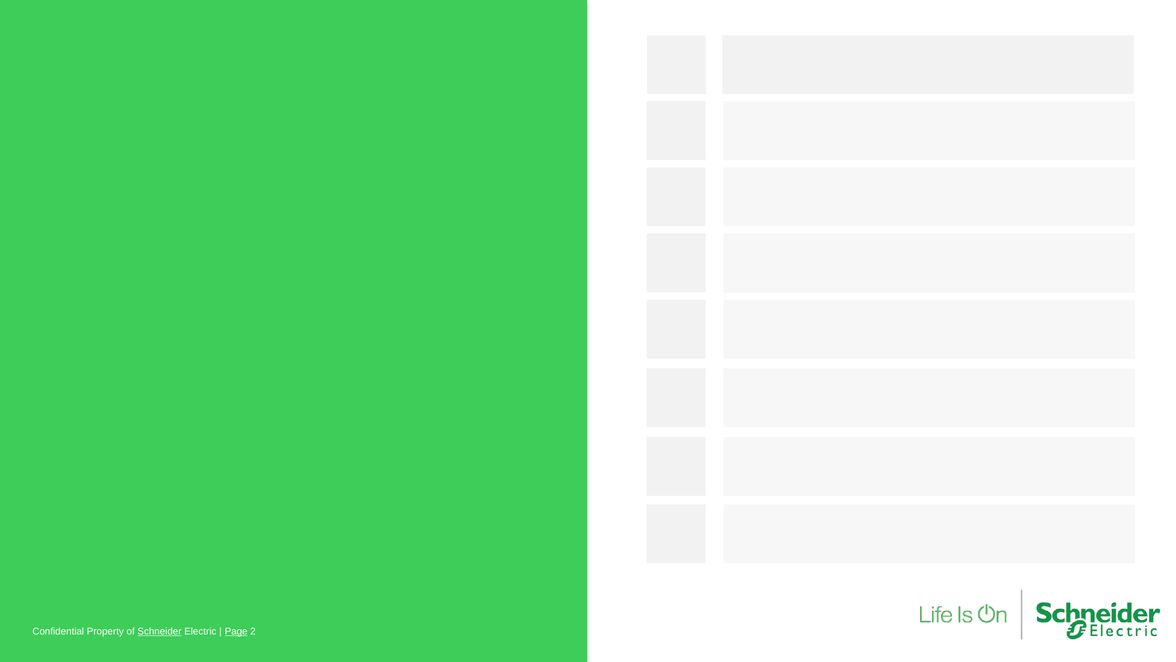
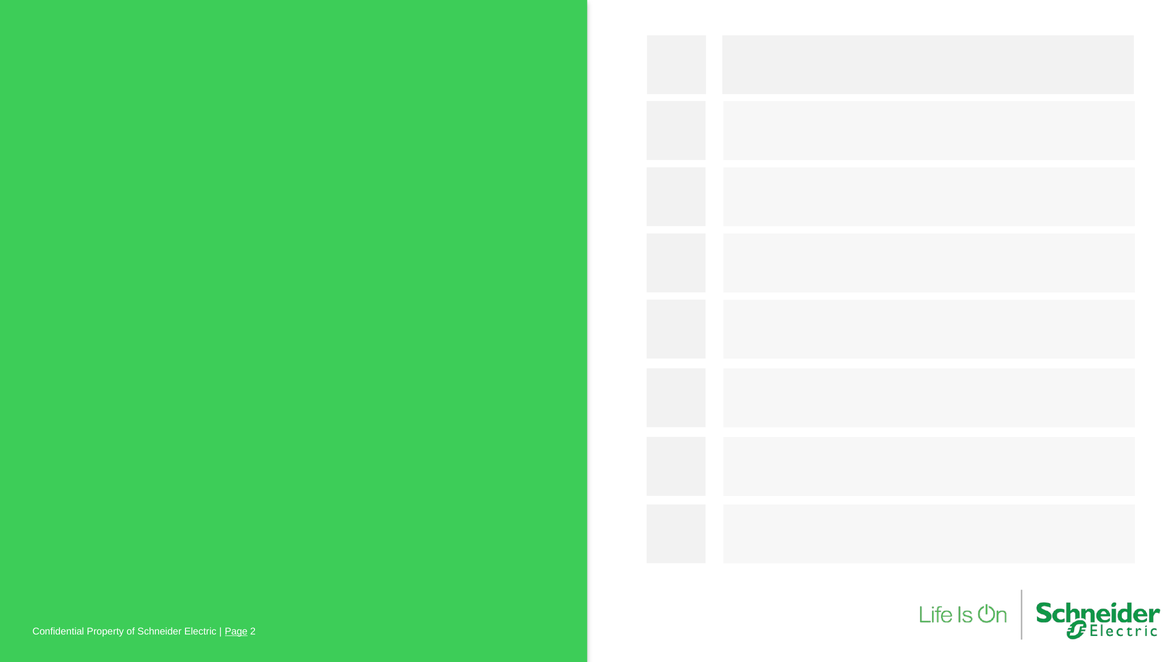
Schneider underline: present -> none (160, 631)
